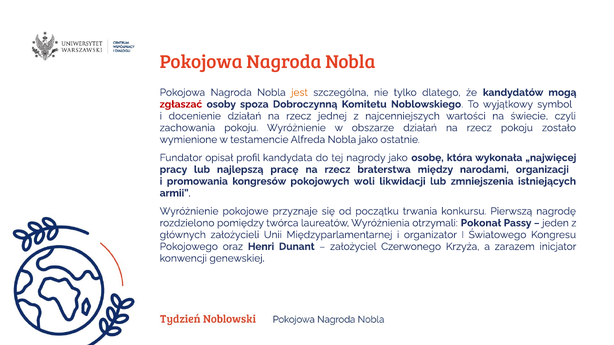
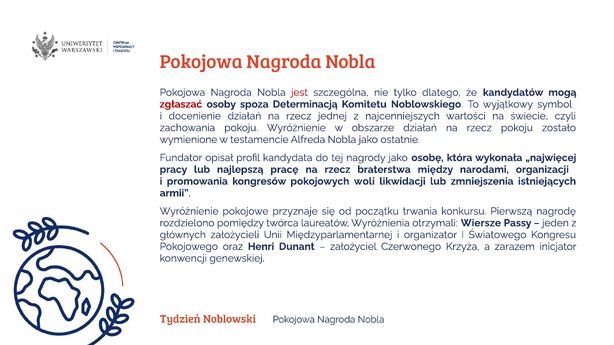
jest colour: orange -> red (300, 93)
Dobroczynną: Dobroczynną -> Determinacją (305, 104)
Pokonał: Pokonał -> Wiersze (481, 223)
